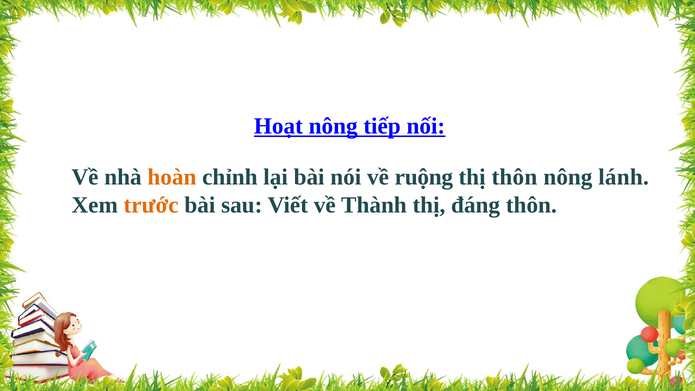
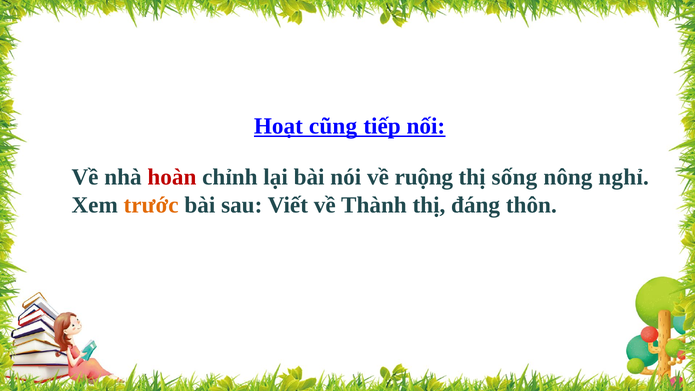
Hoạt nông: nông -> cũng (333, 126)
hoàn colour: orange -> red (172, 177)
thị thôn: thôn -> sống (514, 177)
lánh: lánh -> nghỉ (624, 177)
